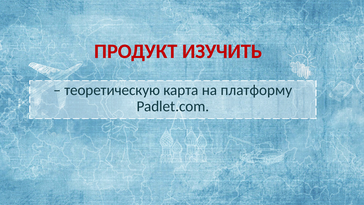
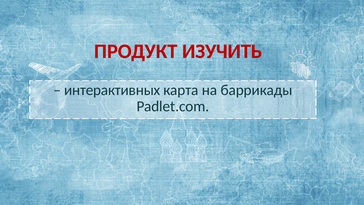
теоретическую: теоретическую -> интерактивных (112, 90)
платформу: платформу -> баррикады (257, 90)
